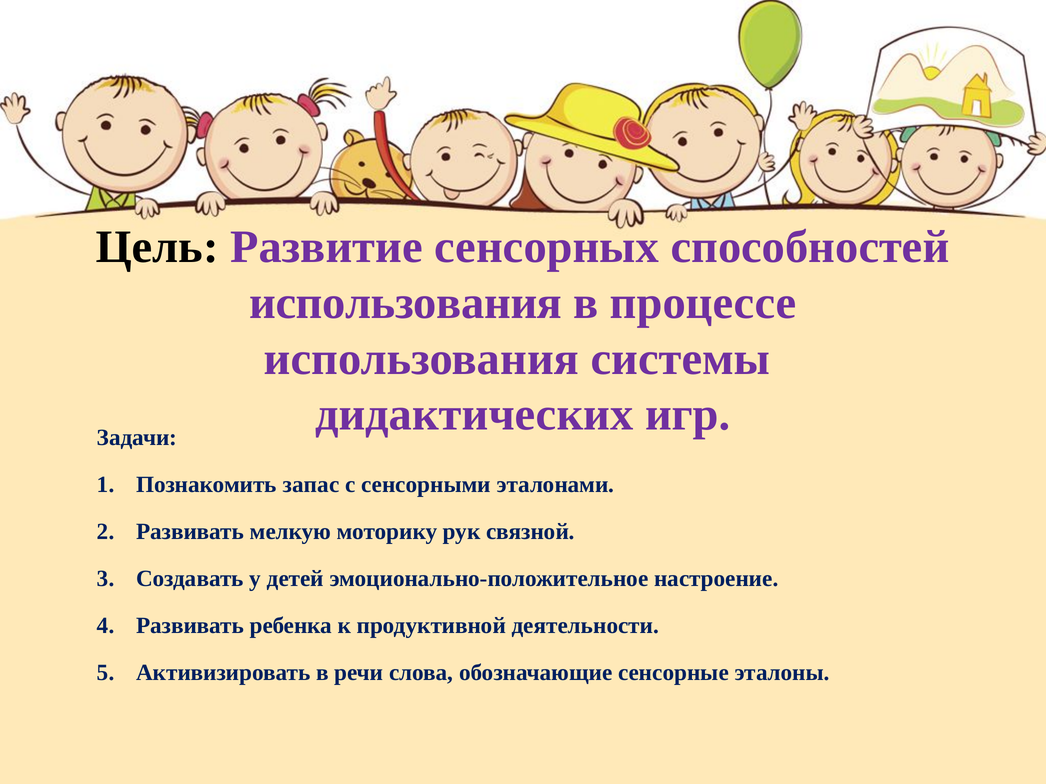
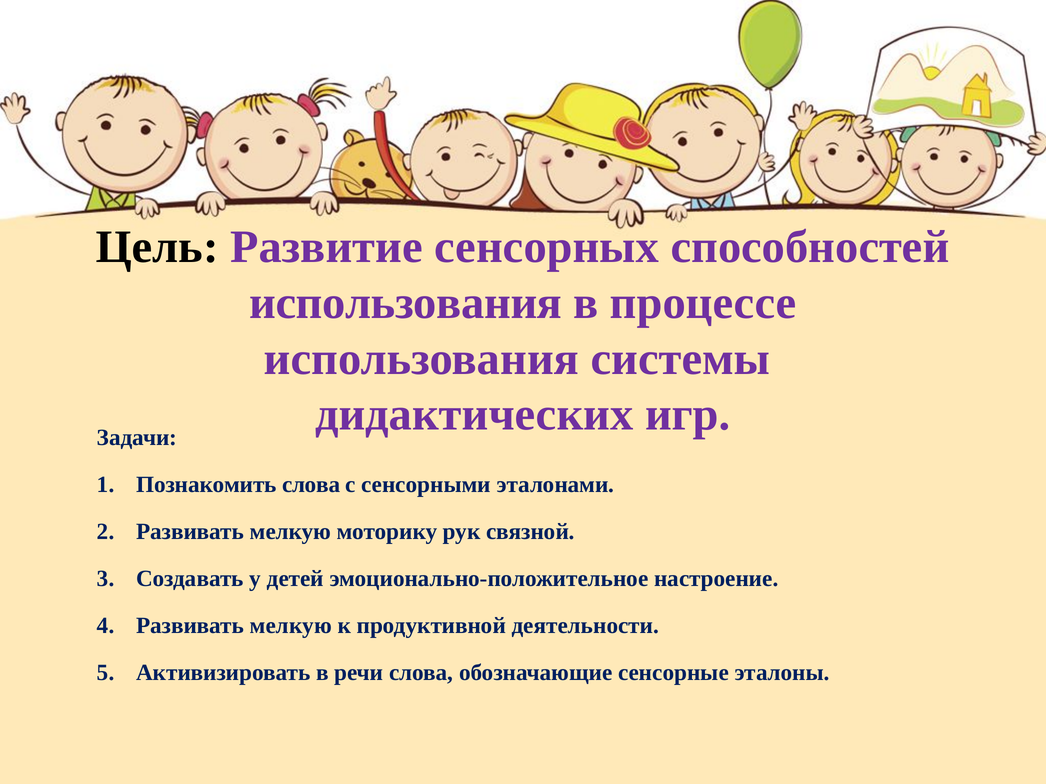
Познакомить запас: запас -> слова (311, 485)
ребенка: ребенка -> мелкую (291, 626)
